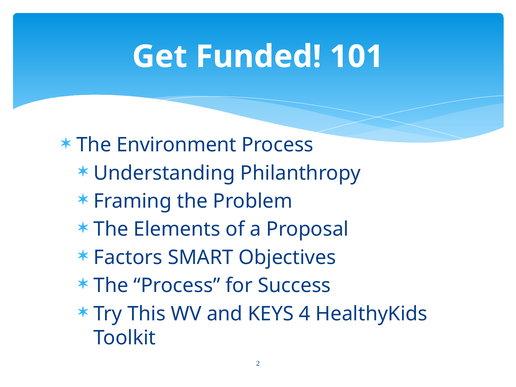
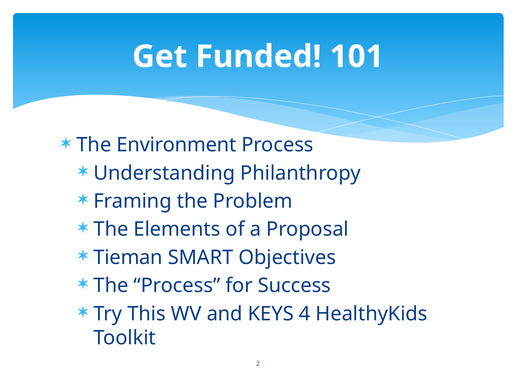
Factors: Factors -> Tieman (128, 257)
